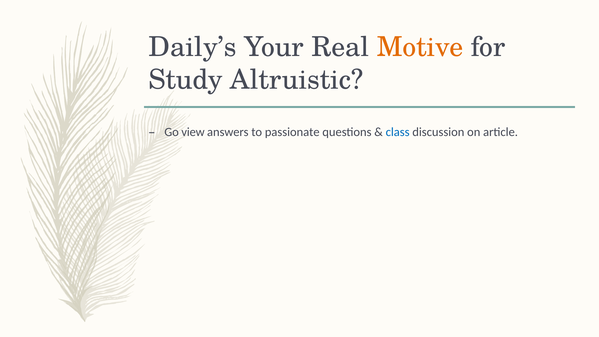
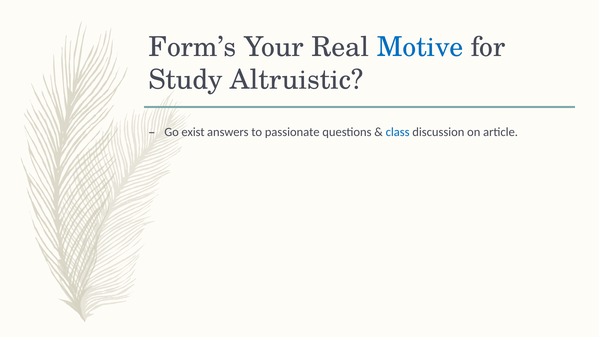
Daily’s: Daily’s -> Form’s (192, 47)
Motive colour: orange -> blue (420, 47)
view: view -> exist (193, 132)
